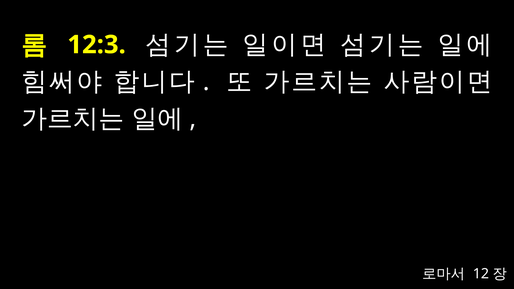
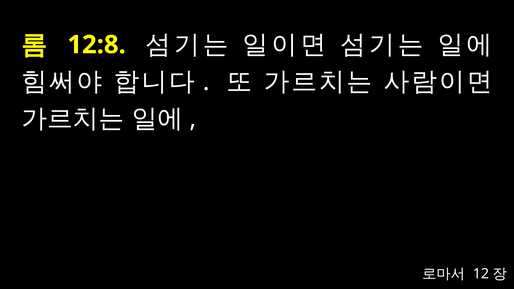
12:3: 12:3 -> 12:8 (97, 45)
